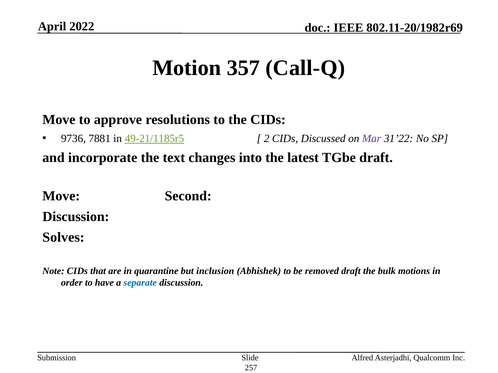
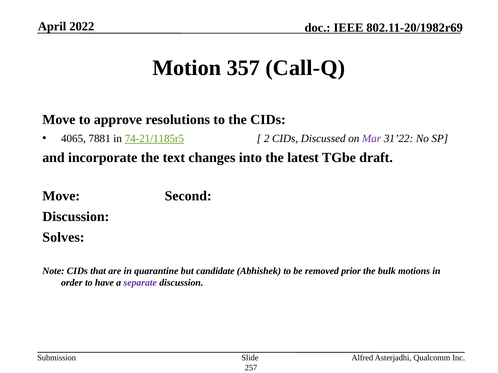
9736: 9736 -> 4065 (73, 139)
49-21/1185r5: 49-21/1185r5 -> 74-21/1185r5 (154, 139)
inclusion: inclusion -> candidate (215, 271)
removed draft: draft -> prior (351, 271)
separate colour: blue -> purple (140, 283)
